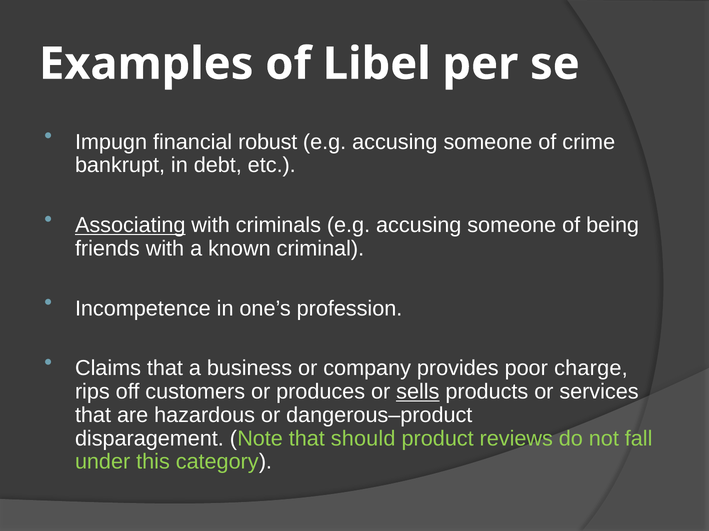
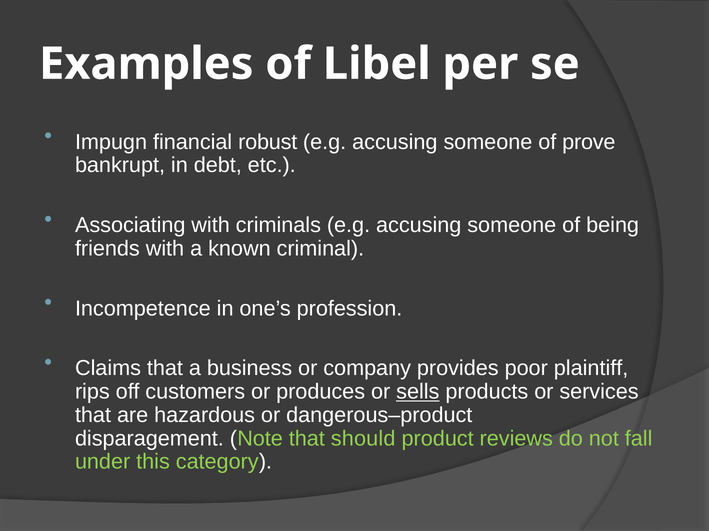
crime: crime -> prove (589, 142)
Associating underline: present -> none (130, 225)
charge: charge -> plaintiff (591, 369)
